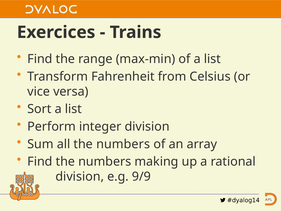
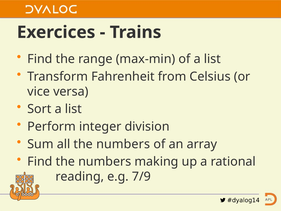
division: division -> reading (80, 176)
9/9: 9/9 -> 7/9 (141, 176)
